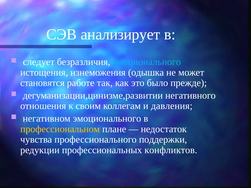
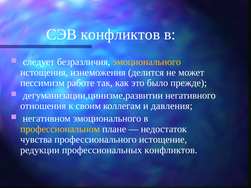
СЭВ анализирует: анализирует -> конфликтов (120, 35)
эмоционального colour: light blue -> yellow (147, 62)
одышка: одышка -> делится (146, 73)
становятся: становятся -> пессимизм (42, 83)
поддержки: поддержки -> истощение (163, 140)
